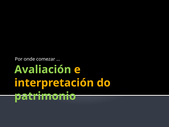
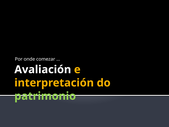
Avaliación colour: light green -> white (43, 69)
